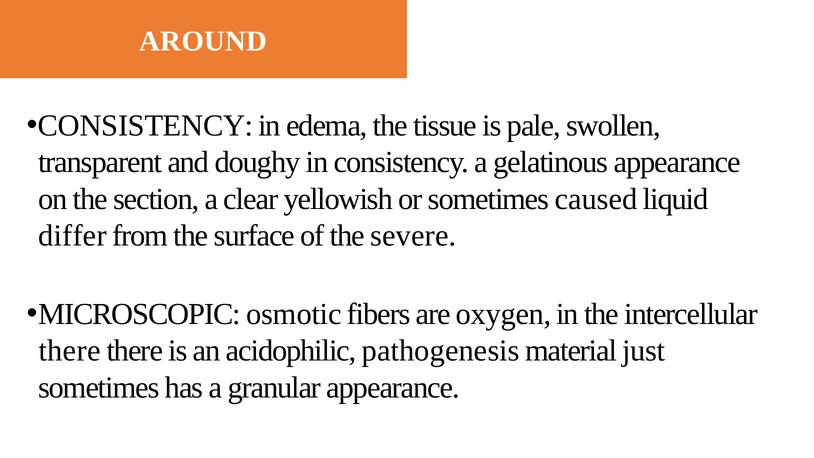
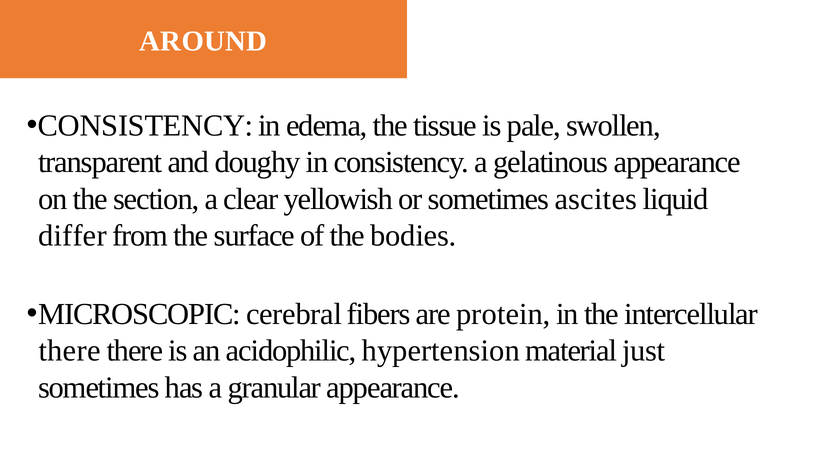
caused: caused -> ascites (596, 199)
severe: severe -> bodies (413, 236)
osmotic: osmotic -> cerebral (294, 314)
oxygen: oxygen -> protein (503, 314)
pathogenesis: pathogenesis -> hypertension (441, 351)
